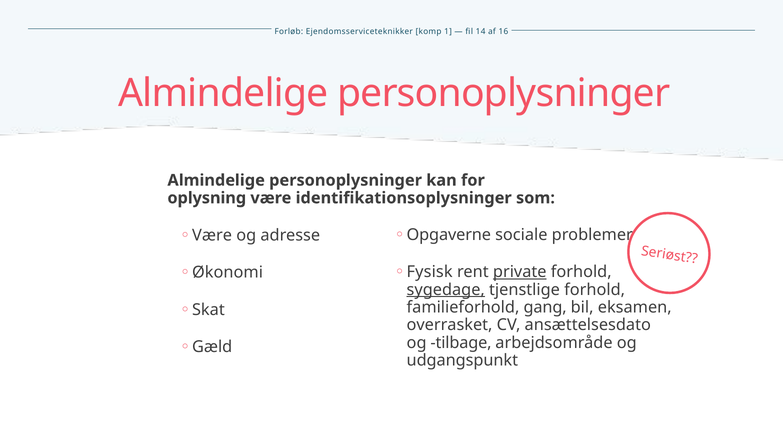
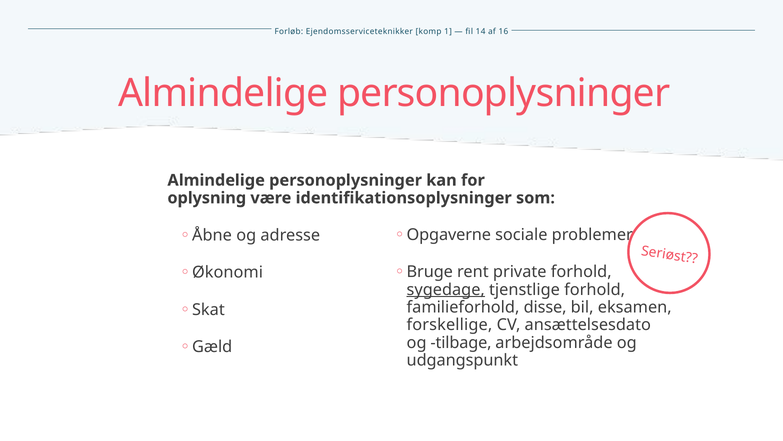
Være: Være -> Åbne (212, 235)
Fysisk: Fysisk -> Bruge (430, 272)
private underline: present -> none (520, 272)
gang: gang -> disse (545, 307)
overrasket: overrasket -> forskellige (449, 325)
